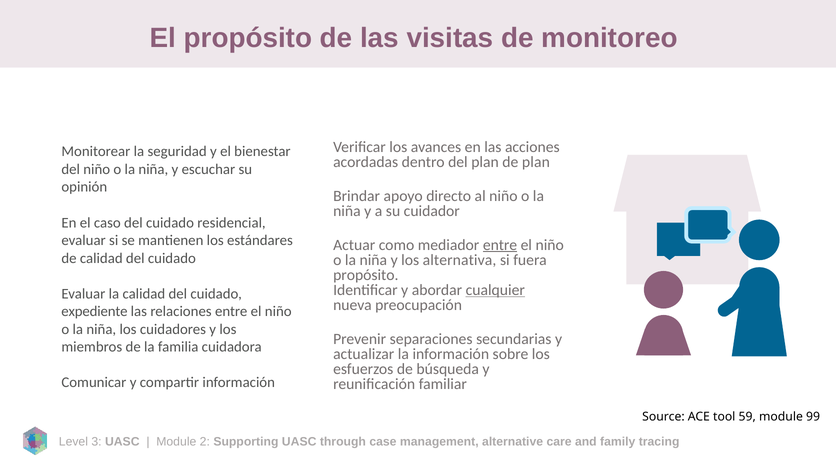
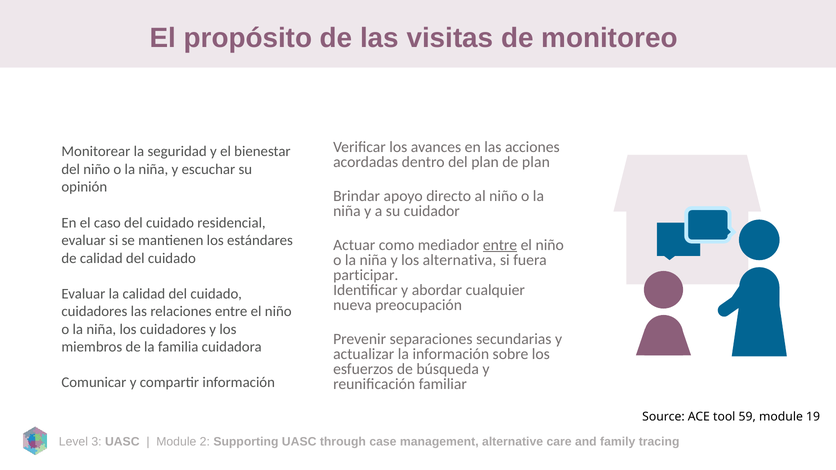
propósito: propósito -> participar (366, 275)
cualquier underline: present -> none (495, 290)
expediente: expediente -> cuidadores (94, 312)
99: 99 -> 19 (813, 417)
